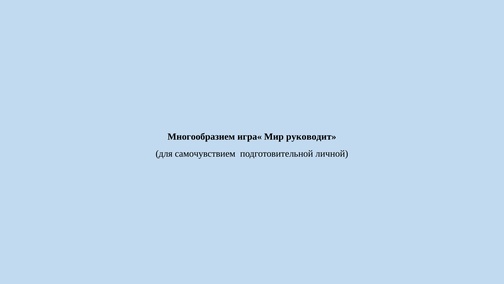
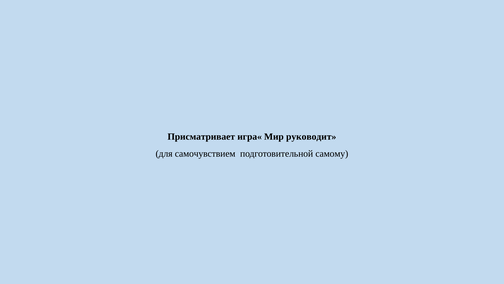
Многообразием: Многообразием -> Присматривает (201, 137)
личной: личной -> самому (332, 154)
